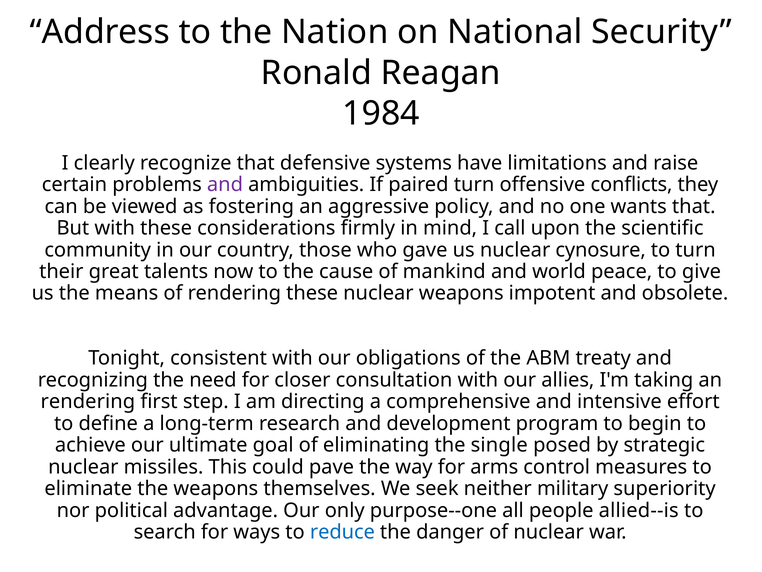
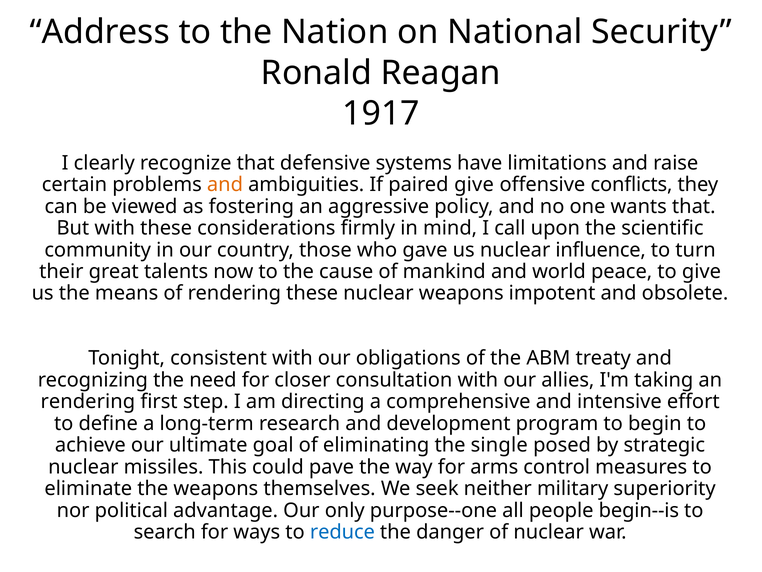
1984: 1984 -> 1917 (381, 114)
and colour: purple -> orange (225, 184)
paired turn: turn -> give (474, 184)
cynosure: cynosure -> influence (601, 250)
allied--is: allied--is -> begin--is (639, 510)
